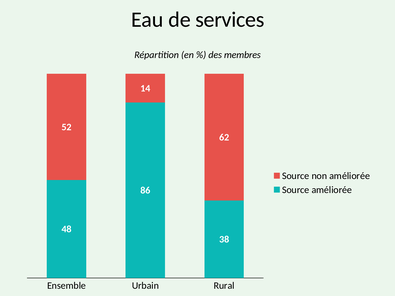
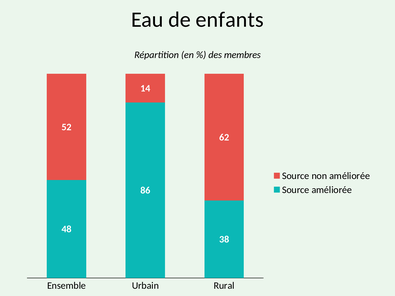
services: services -> enfants (230, 20)
